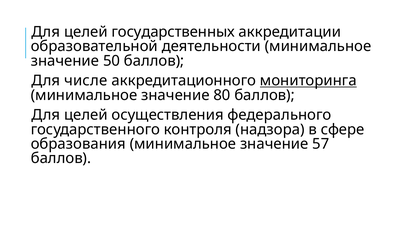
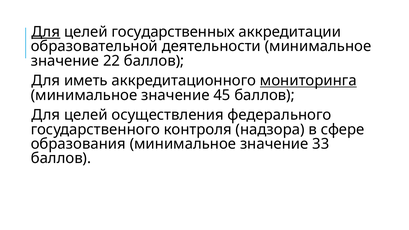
Для underline: none -> present (46, 32)
50: 50 -> 22 (112, 61)
числе: числе -> иметь (86, 81)
80: 80 -> 45 (222, 95)
57: 57 -> 33 (321, 144)
